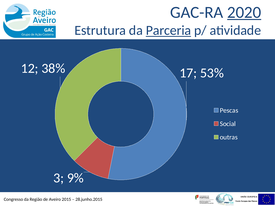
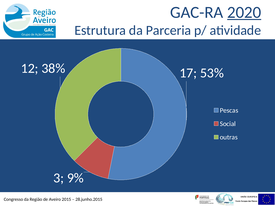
Parceria underline: present -> none (168, 30)
